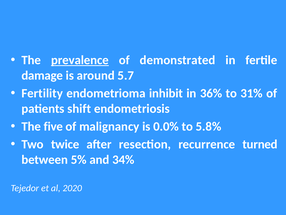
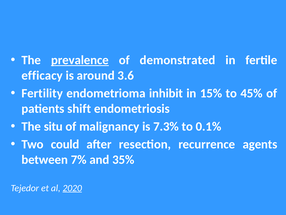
damage: damage -> efficacy (42, 75)
5.7: 5.7 -> 3.6 (126, 75)
36%: 36% -> 15% (211, 93)
31%: 31% -> 45% (252, 93)
five: five -> situ (53, 126)
0.0%: 0.0% -> 7.3% (166, 126)
5.8%: 5.8% -> 0.1% (209, 126)
twice: twice -> could (65, 144)
turned: turned -> agents (260, 144)
5%: 5% -> 7% (79, 159)
34%: 34% -> 35% (123, 159)
2020 underline: none -> present (72, 188)
